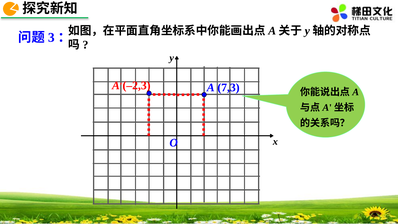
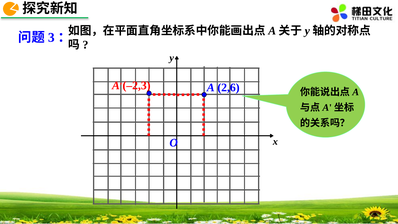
7,3: 7,3 -> 2,6 (228, 88)
